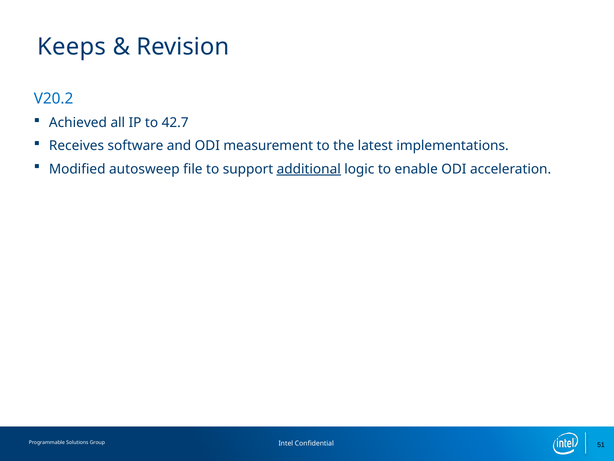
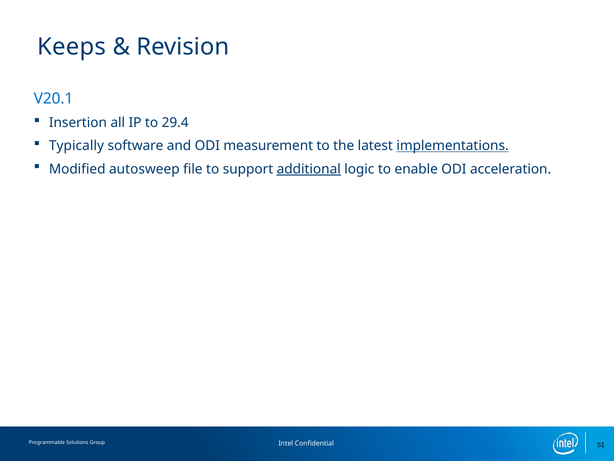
V20.2: V20.2 -> V20.1 (54, 99)
Achieved: Achieved -> Insertion (78, 123)
42.7: 42.7 -> 29.4 (175, 123)
Receives: Receives -> Typically (76, 146)
implementations underline: none -> present (453, 146)
